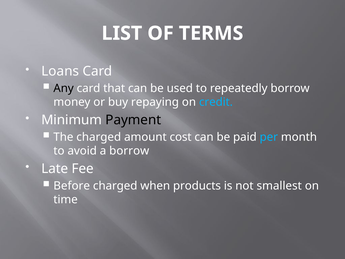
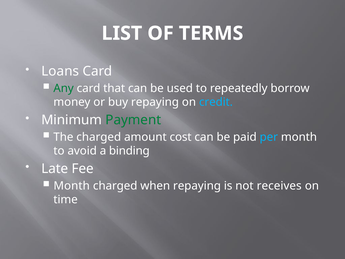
Any colour: black -> green (64, 88)
Payment colour: black -> green (133, 120)
a borrow: borrow -> binding (129, 151)
Before: Before -> Month (72, 186)
when products: products -> repaying (197, 186)
smallest: smallest -> receives (279, 186)
